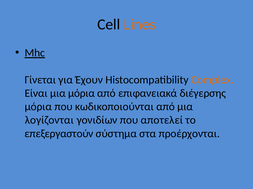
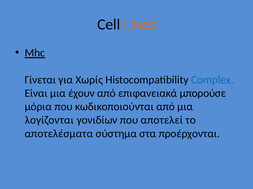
Έχουν: Έχουν -> Χωρίς (89, 80)
Complex colour: orange -> blue (212, 80)
μια μόρια: μόρια -> έχουν (82, 94)
διέγερσης: διέγερσης -> μπορούσε (203, 94)
επεξεργαστούν: επεξεργαστούν -> αποτελέσματα (59, 134)
